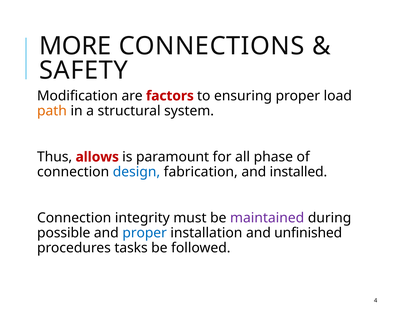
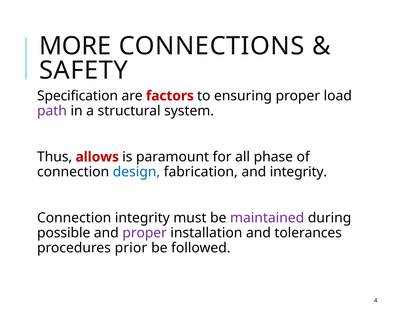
Modification: Modification -> Specification (78, 96)
path colour: orange -> purple (52, 111)
and installed: installed -> integrity (298, 172)
proper colour: blue -> purple (145, 233)
unfinished: unfinished -> tolerances (308, 233)
tasks: tasks -> prior (131, 248)
